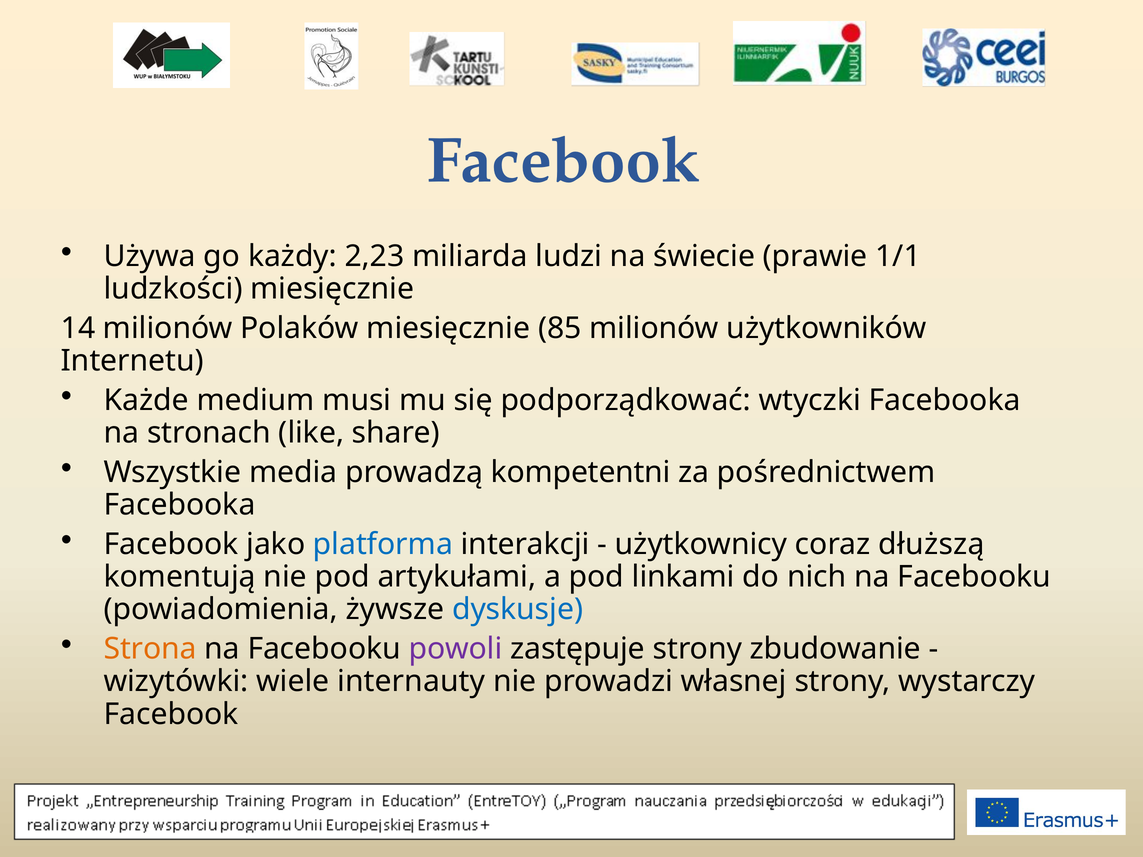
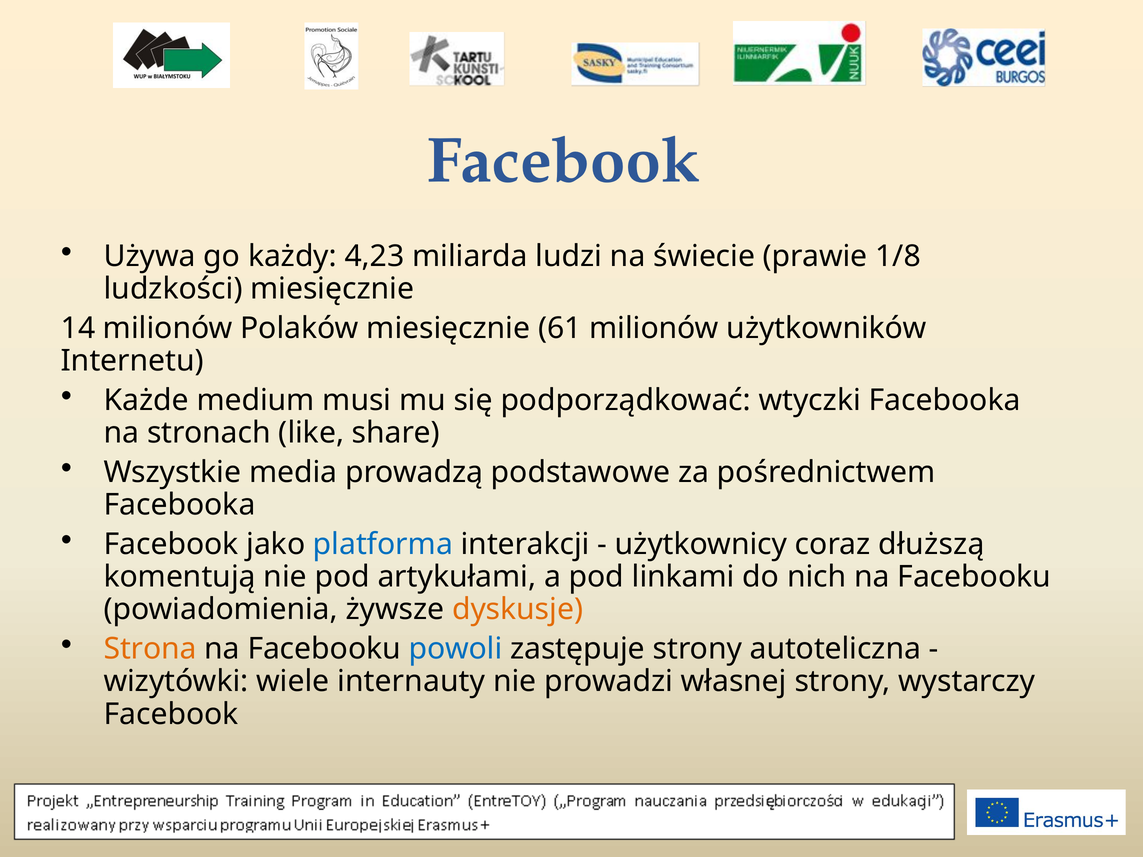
2,23: 2,23 -> 4,23 (375, 257)
1/1: 1/1 -> 1/8 (898, 257)
85: 85 -> 61 (560, 329)
kompetentni: kompetentni -> podstawowe (581, 473)
dyskusje colour: blue -> orange (518, 610)
powoli colour: purple -> blue (456, 649)
zbudowanie: zbudowanie -> autoteliczna (835, 649)
